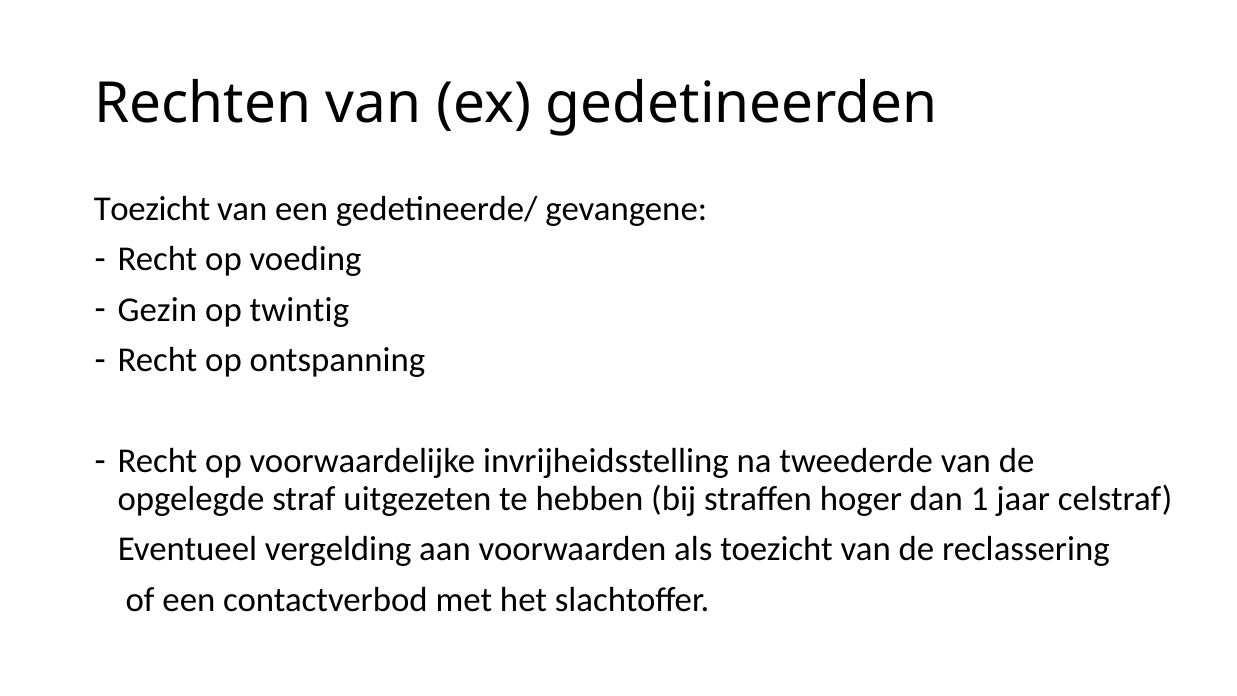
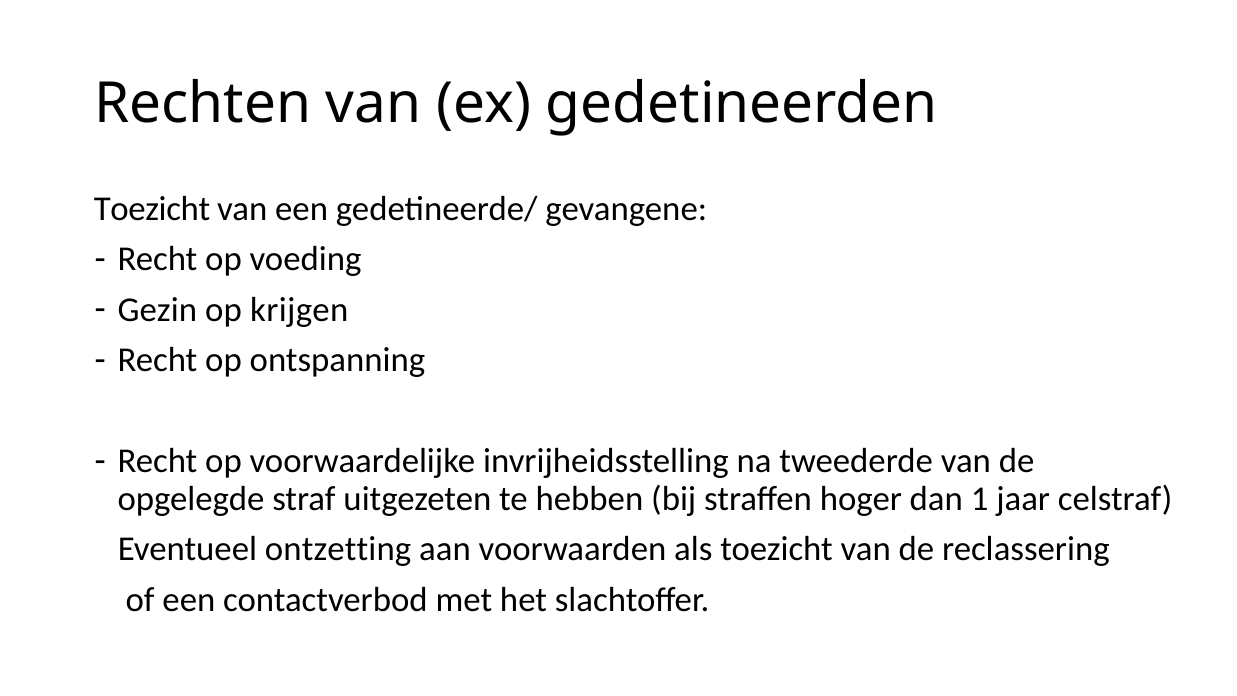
twintig: twintig -> krijgen (299, 309)
vergelding: vergelding -> ontzetting (338, 549)
